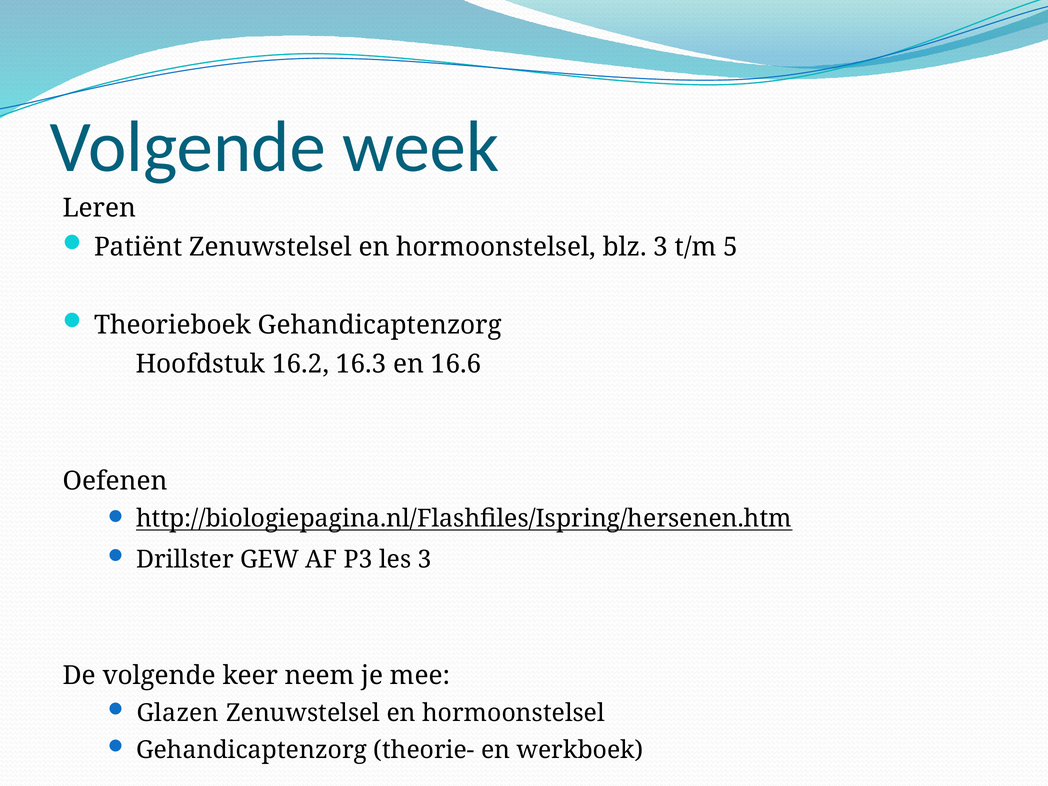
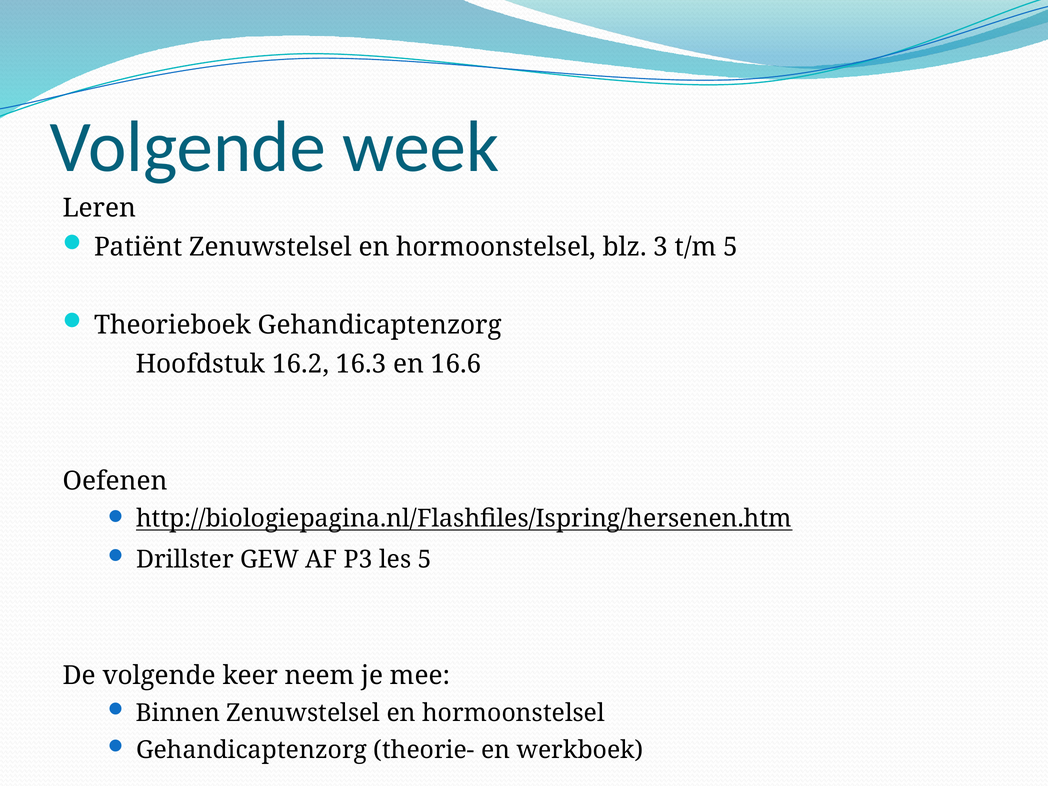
les 3: 3 -> 5 (425, 560)
Glazen: Glazen -> Binnen (178, 713)
